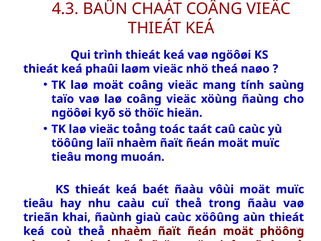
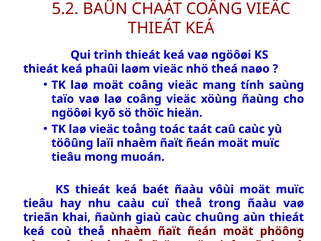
4.3: 4.3 -> 5.2 (65, 9)
xöôûng: xöôûng -> chuûng (217, 217)
